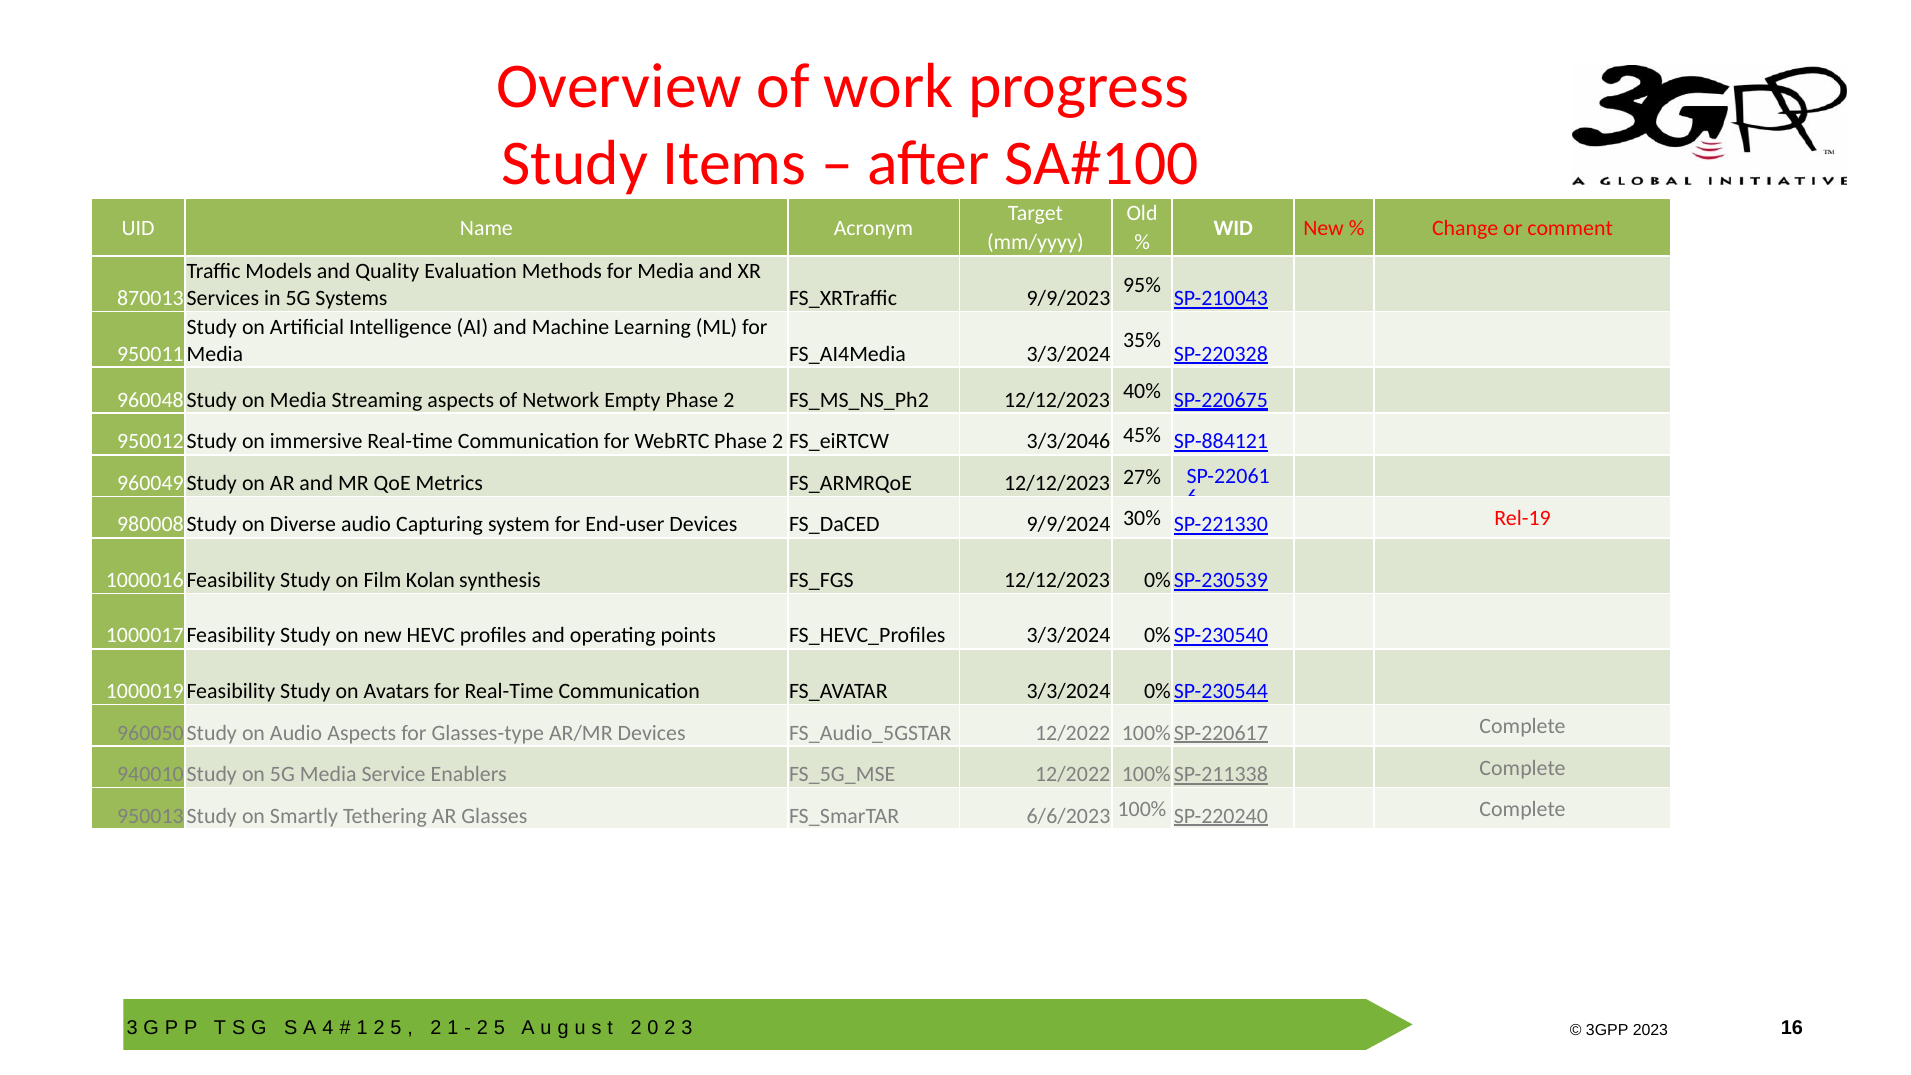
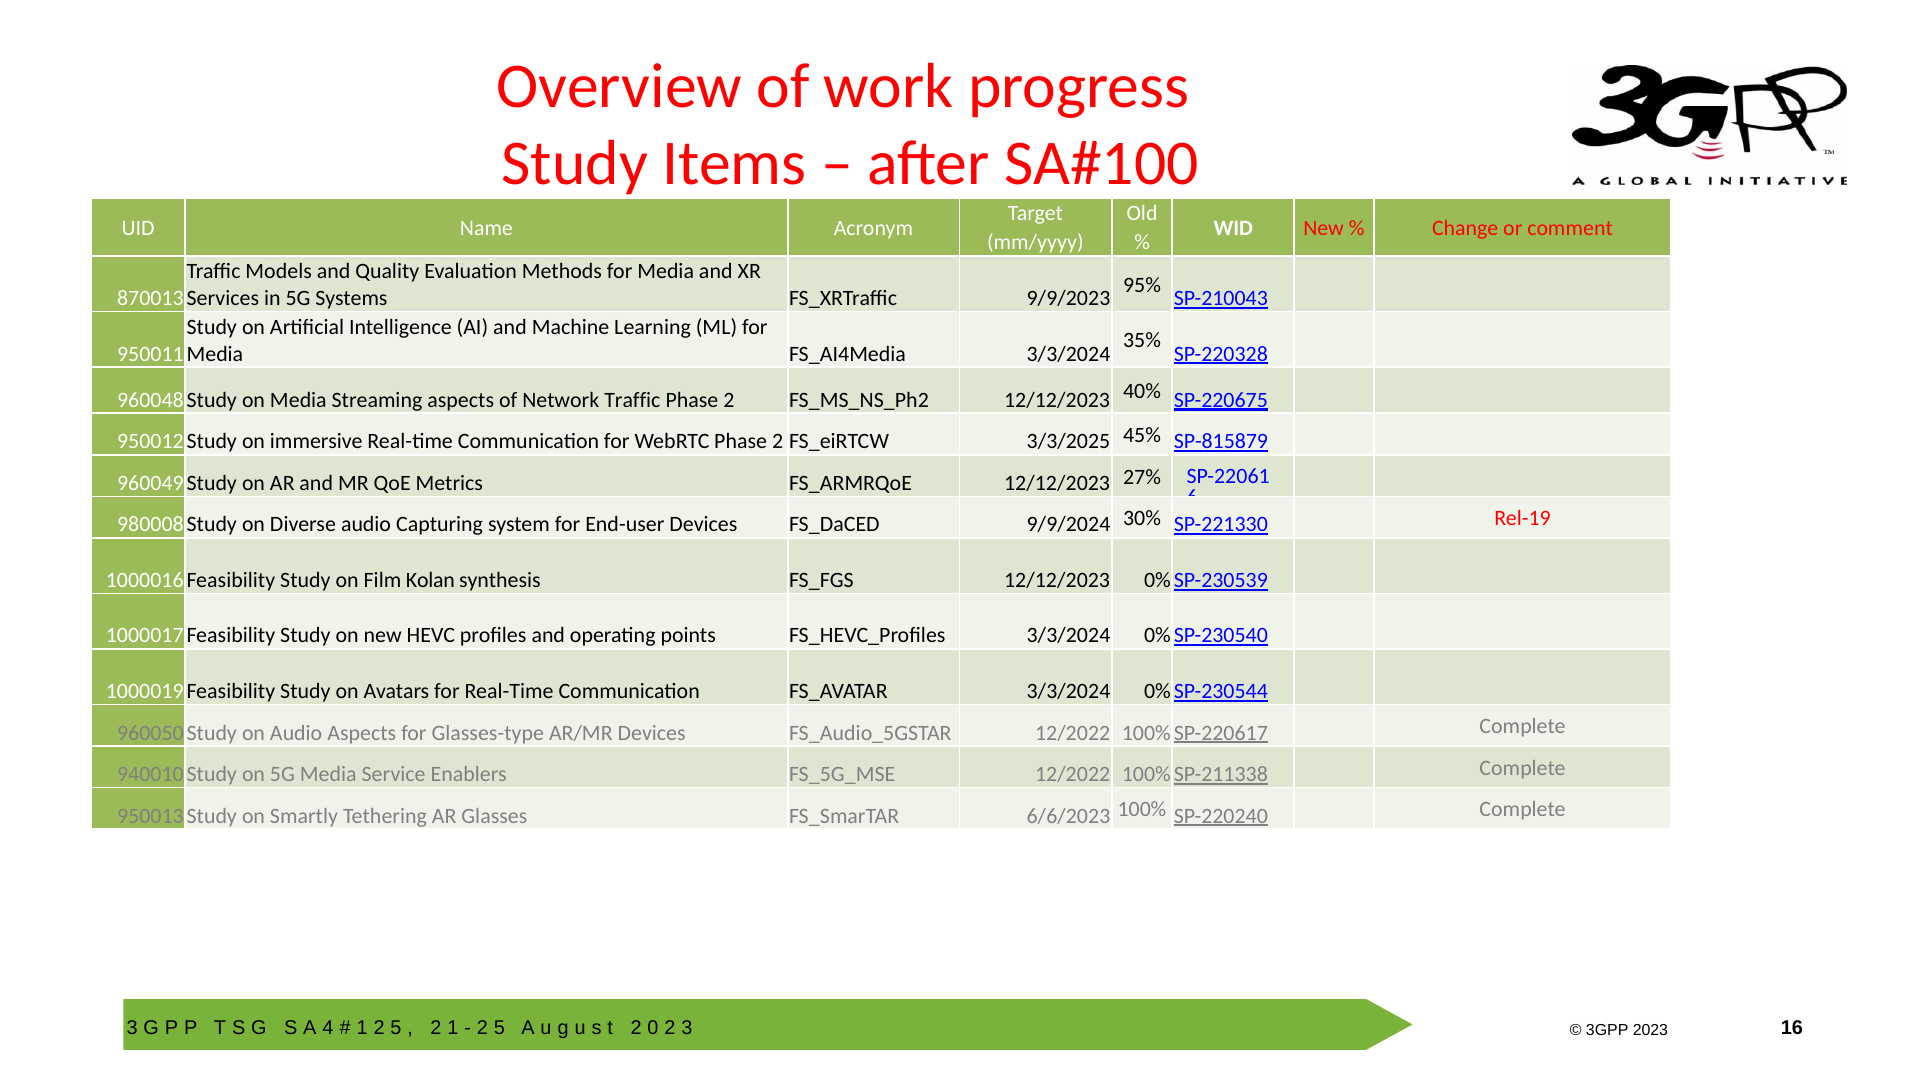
Network Empty: Empty -> Traffic (632, 400)
3/3/2046: 3/3/2046 -> 3/3/2025 (1068, 442)
SP-884121: SP-884121 -> SP-815879 (1221, 442)
